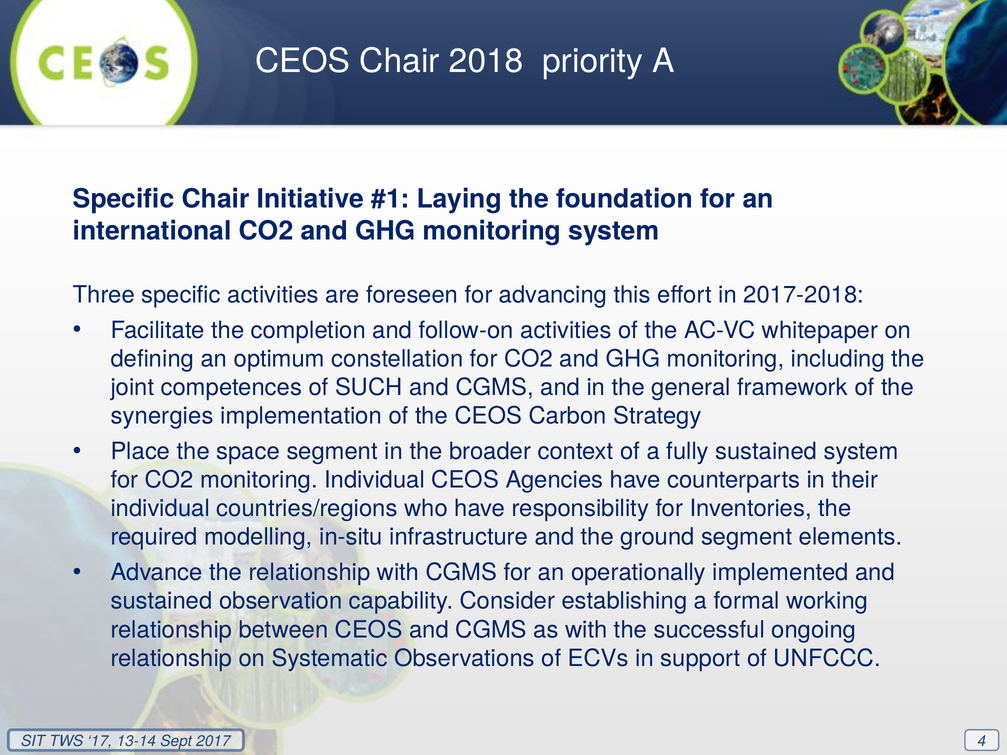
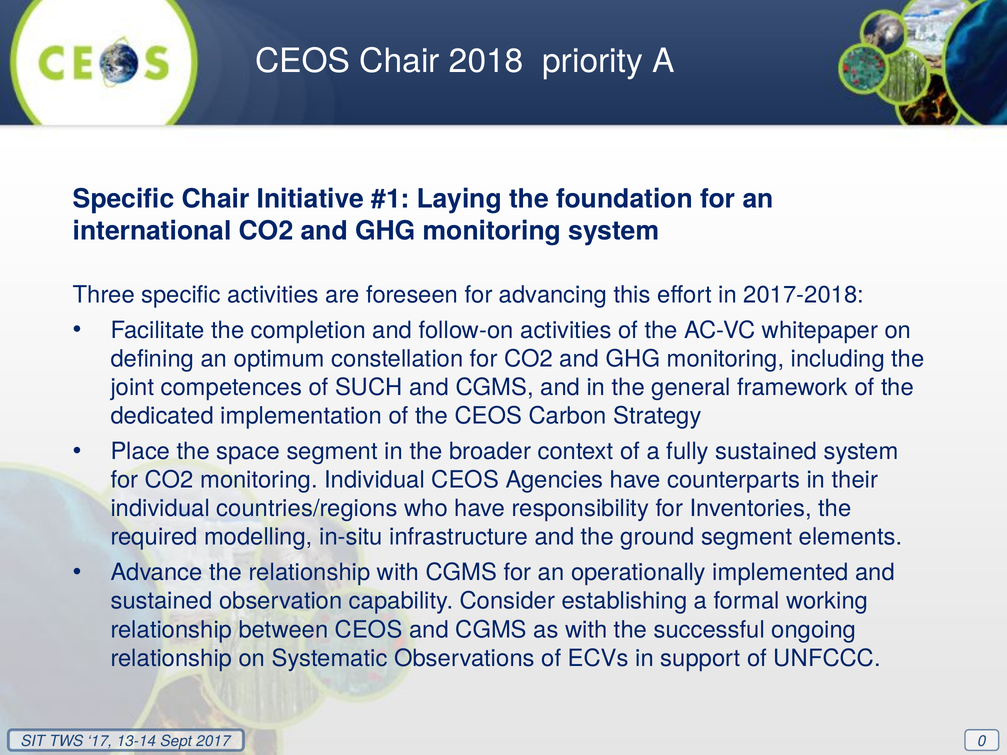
synergies: synergies -> dedicated (162, 416)
4: 4 -> 0 (982, 741)
